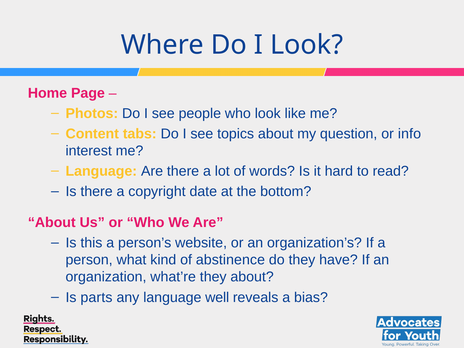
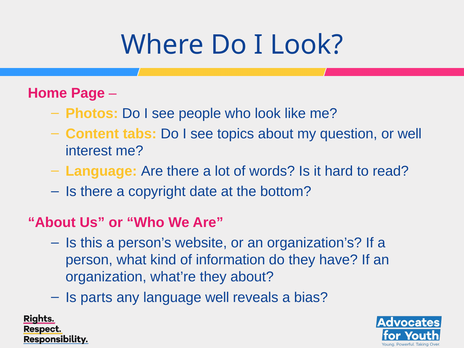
or info: info -> well (410, 134)
abstinence: abstinence -> information (230, 260)
